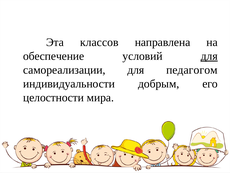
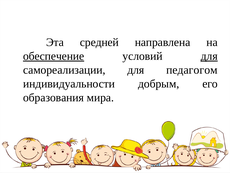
классов: классов -> средней (99, 42)
обеспечение underline: none -> present (54, 56)
целостности: целостности -> образования (53, 97)
